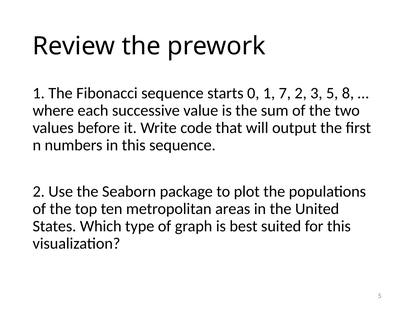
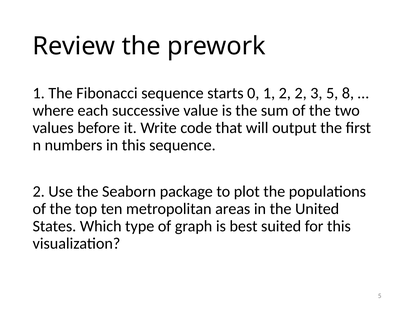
1 7: 7 -> 2 (285, 93)
